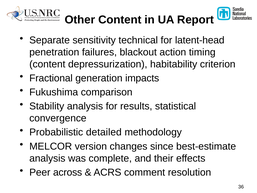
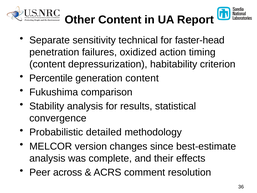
latent-head: latent-head -> faster-head (200, 40)
blackout: blackout -> oxidized (138, 52)
Fractional: Fractional -> Percentile (51, 78)
generation impacts: impacts -> content (142, 78)
